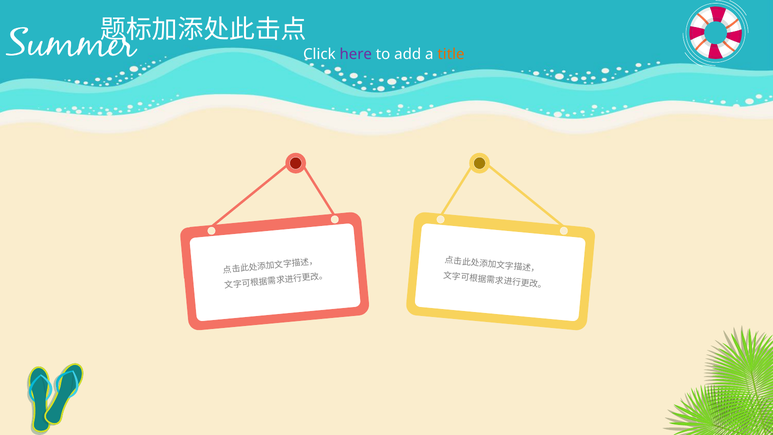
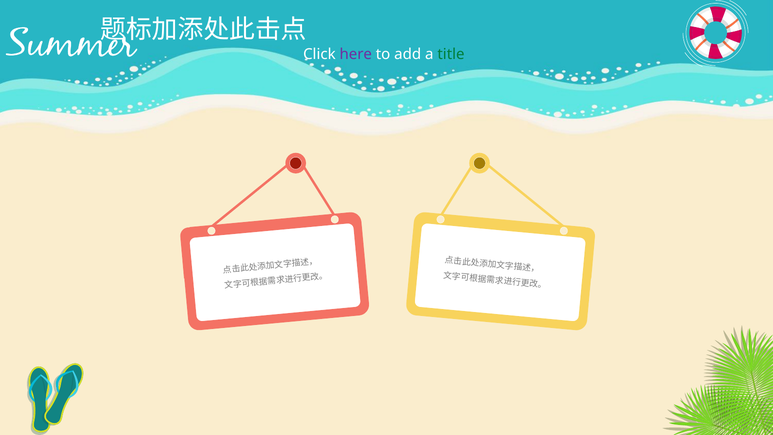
title colour: orange -> green (451, 54)
